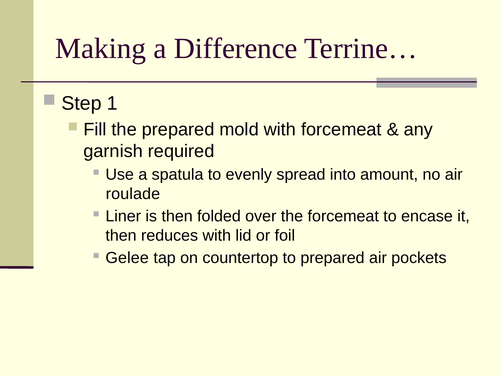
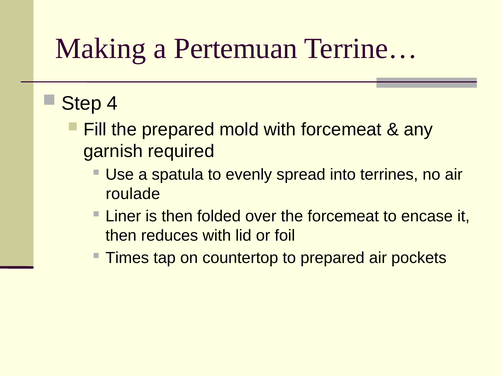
Difference: Difference -> Pertemuan (236, 49)
1: 1 -> 4 (112, 103)
amount: amount -> terrines (389, 175)
Gelee: Gelee -> Times (127, 258)
